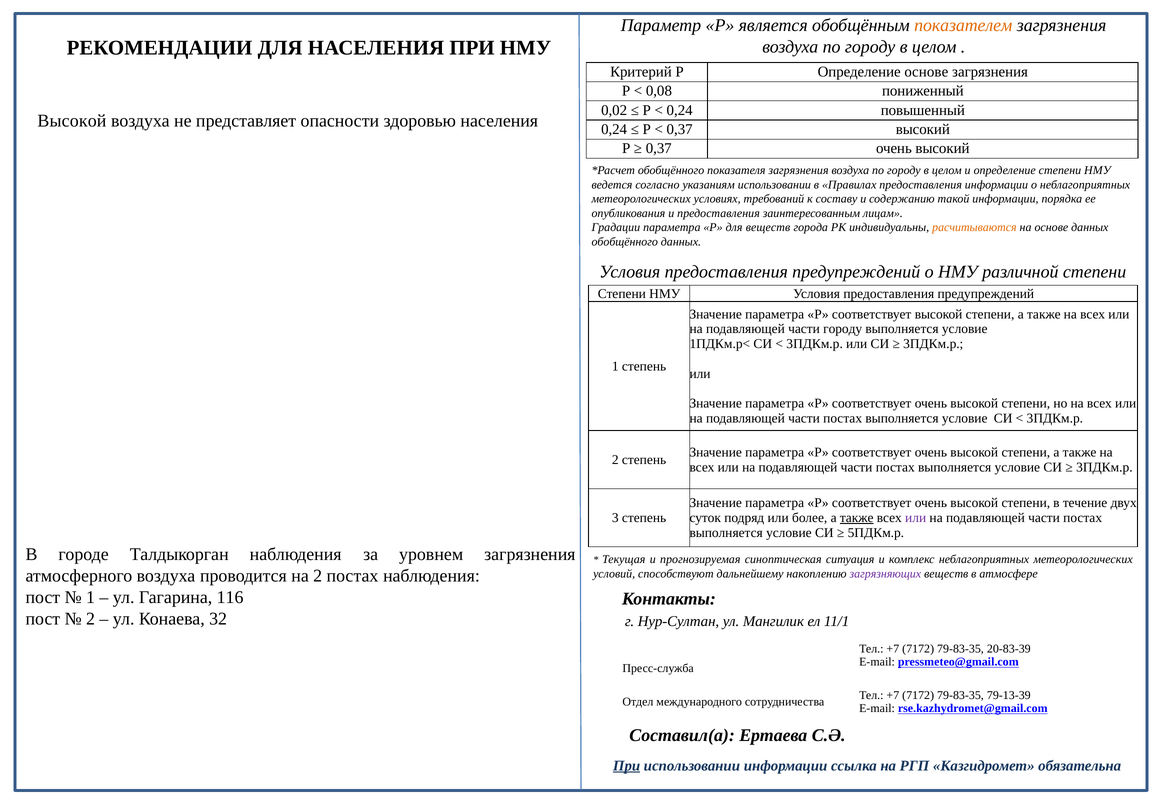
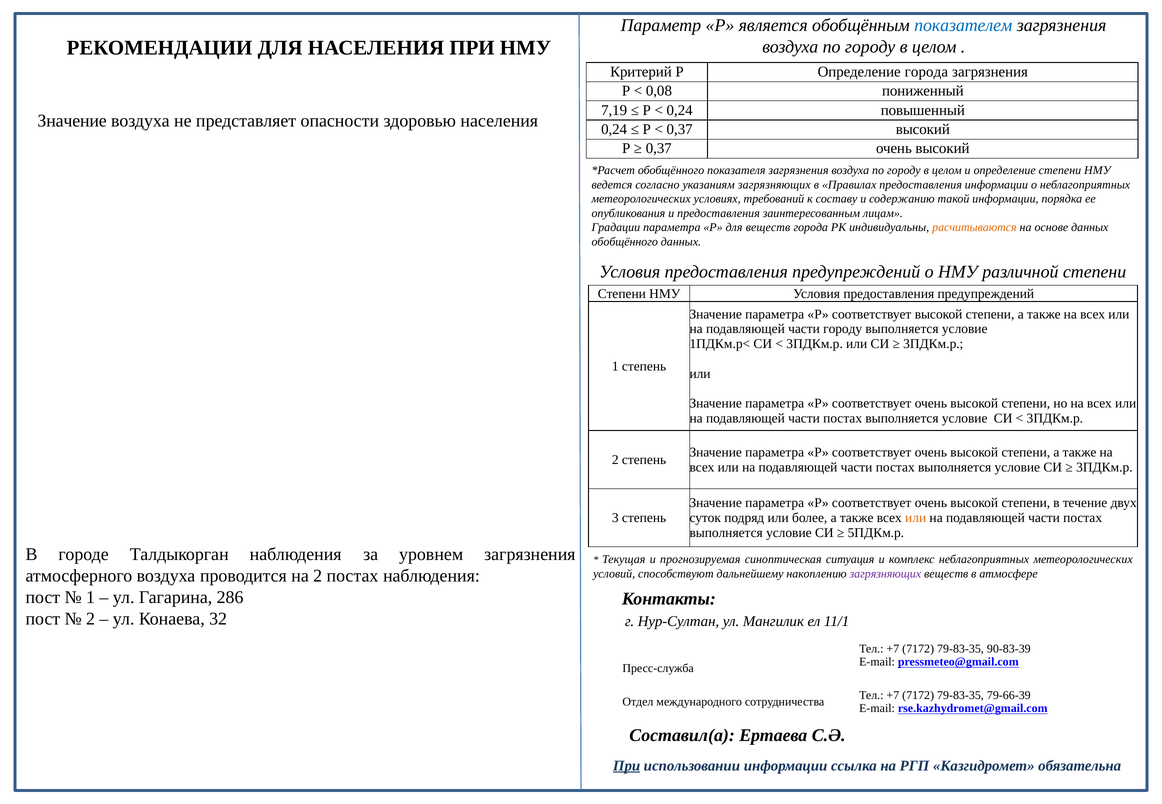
показателем colour: orange -> blue (963, 25)
Определение основе: основе -> города (926, 72)
0,02: 0,02 -> 7,19 (614, 110)
Высокой: Высокой -> Значение (72, 121)
указаниям использовании: использовании -> загрязняющих (774, 185)
также underline: present -> none (857, 518)
или colour: purple -> orange (916, 518)
116: 116 -> 286 (230, 598)
20-83-39: 20-83-39 -> 90-83-39 (1009, 649)
79-13-39: 79-13-39 -> 79-66-39 (1009, 695)
